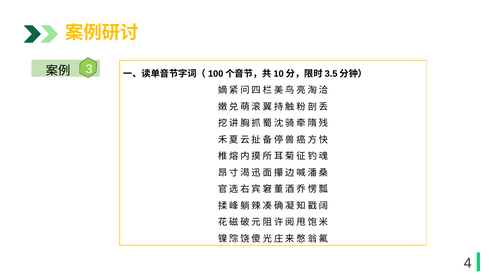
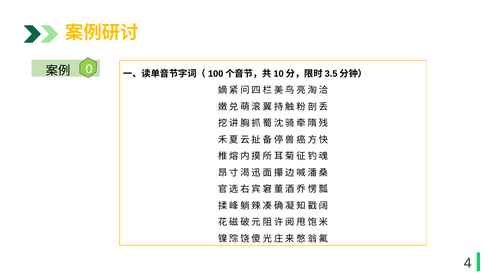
3: 3 -> 0 (89, 69)
